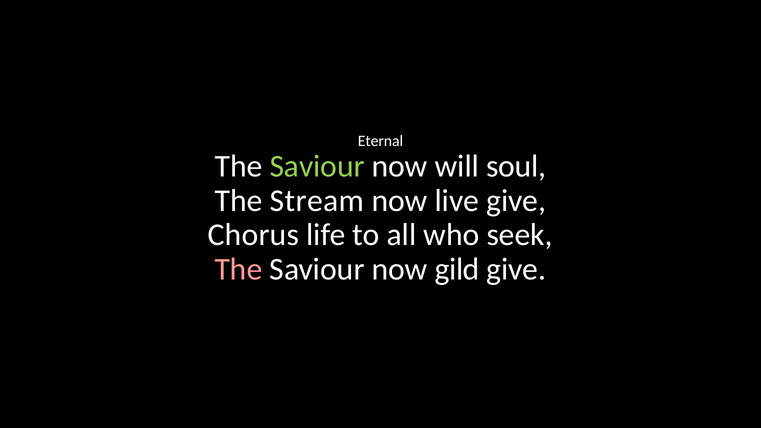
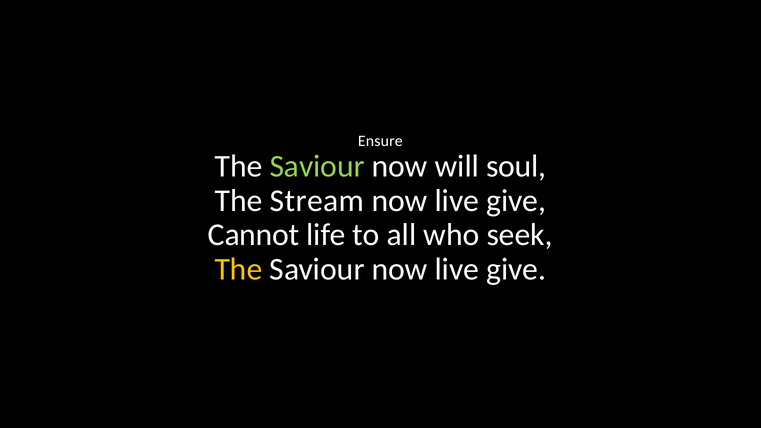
Eternal: Eternal -> Ensure (380, 141)
Chorus: Chorus -> Cannot (254, 235)
The colour: pink -> yellow (238, 269)
Saviour now gild: gild -> live (457, 269)
